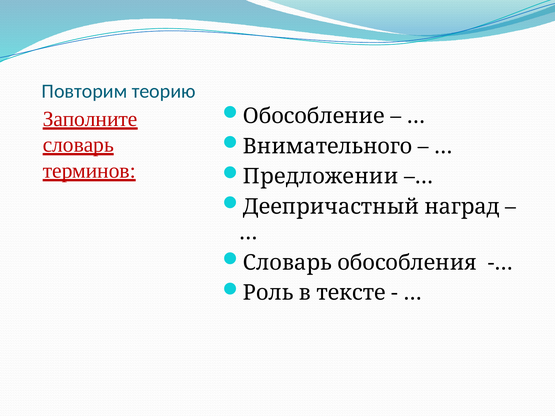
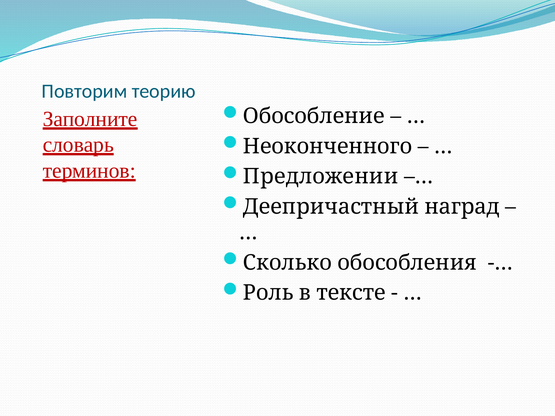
Внимательного: Внимательного -> Неоконченного (328, 146)
Словарь: Словарь -> Сколько (287, 263)
